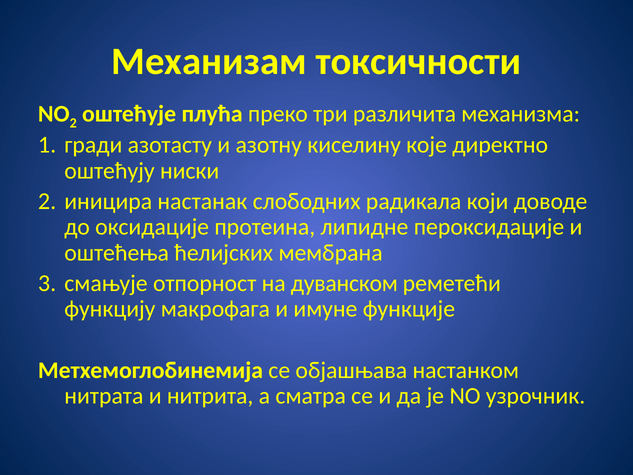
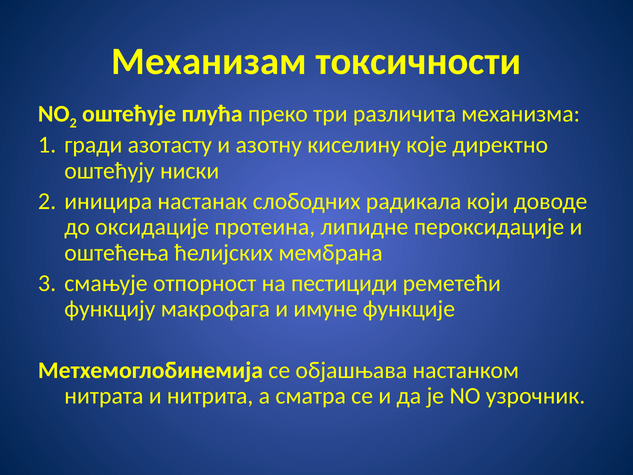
дуванском: дуванском -> пестициди (344, 283)
